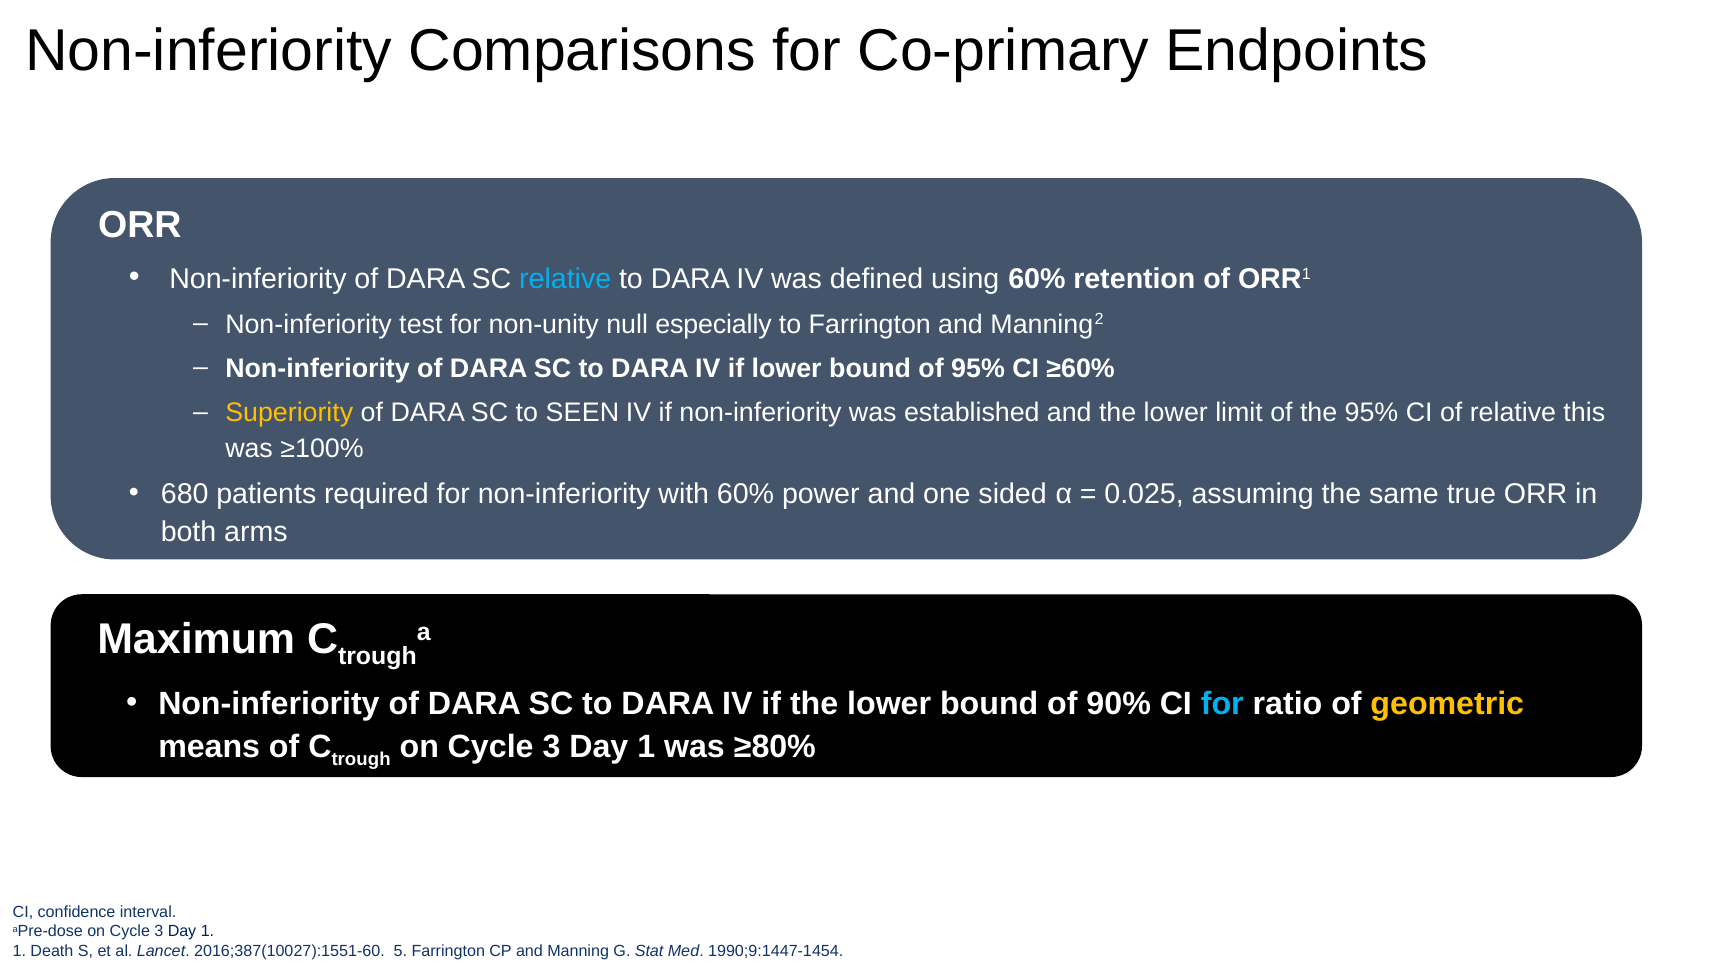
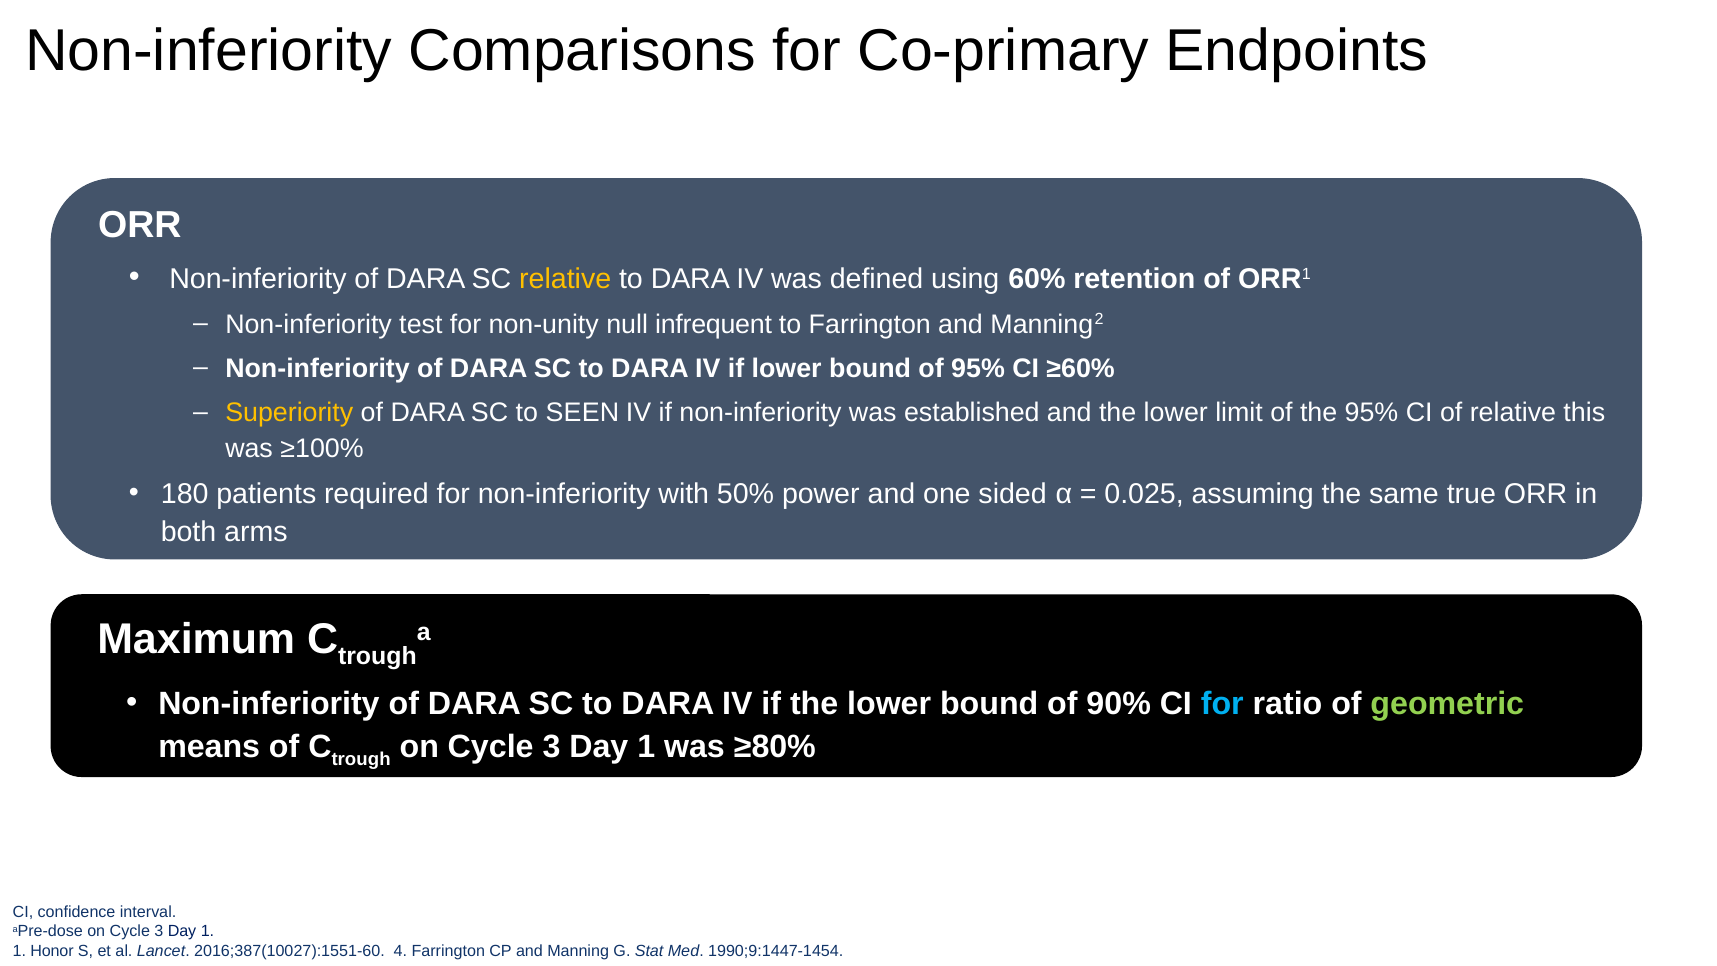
relative colour: light blue -> yellow (565, 279)
especially: especially -> infrequent (714, 324)
680: 680 -> 180 (185, 494)
with 60%: 60% -> 50% (746, 494)
geometric colour: yellow -> light green (1447, 704)
Death: Death -> Honor (52, 951)
5: 5 -> 4 (400, 951)
